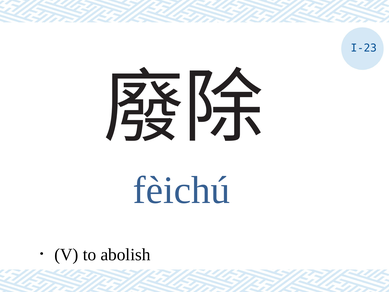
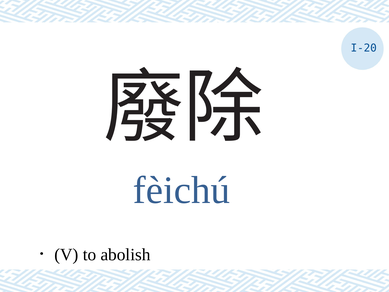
I-23: I-23 -> I-20 (364, 48)
